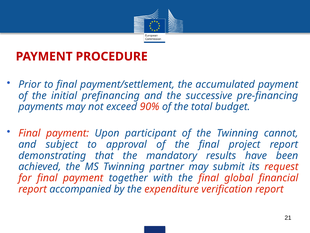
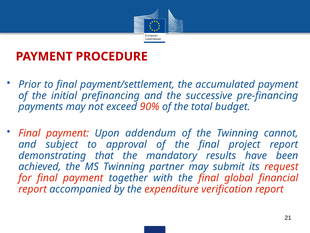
participant: participant -> addendum (151, 133)
